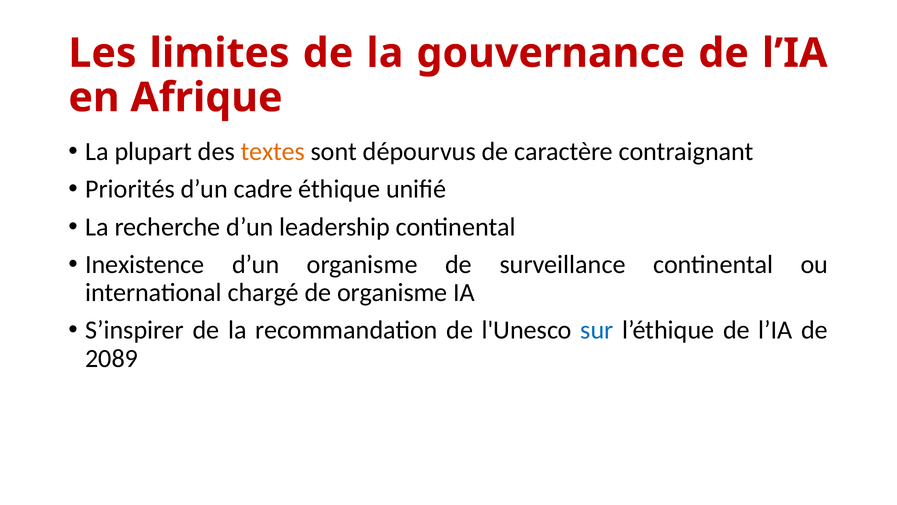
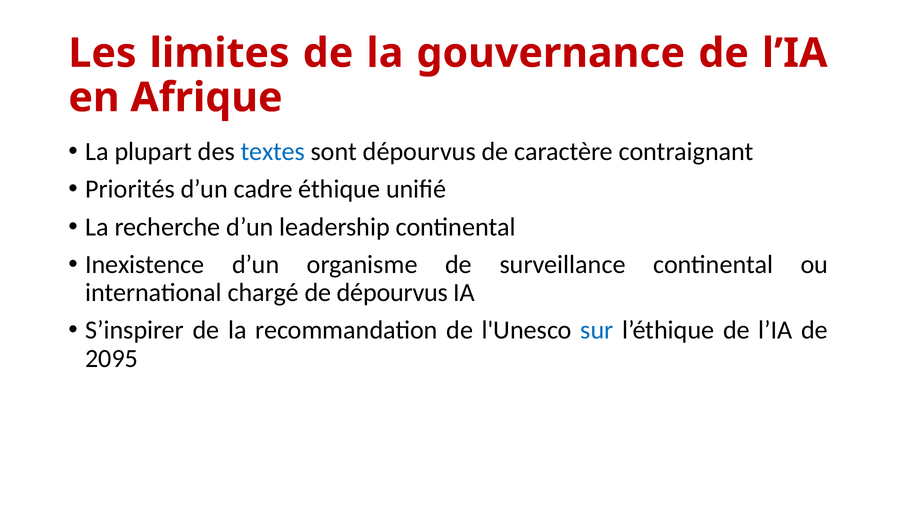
textes colour: orange -> blue (273, 152)
de organisme: organisme -> dépourvus (392, 292)
2089: 2089 -> 2095 (112, 358)
